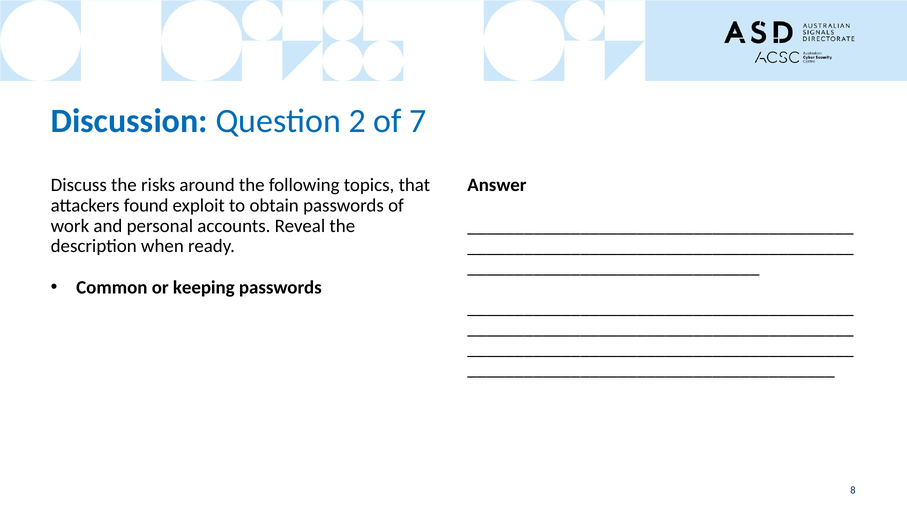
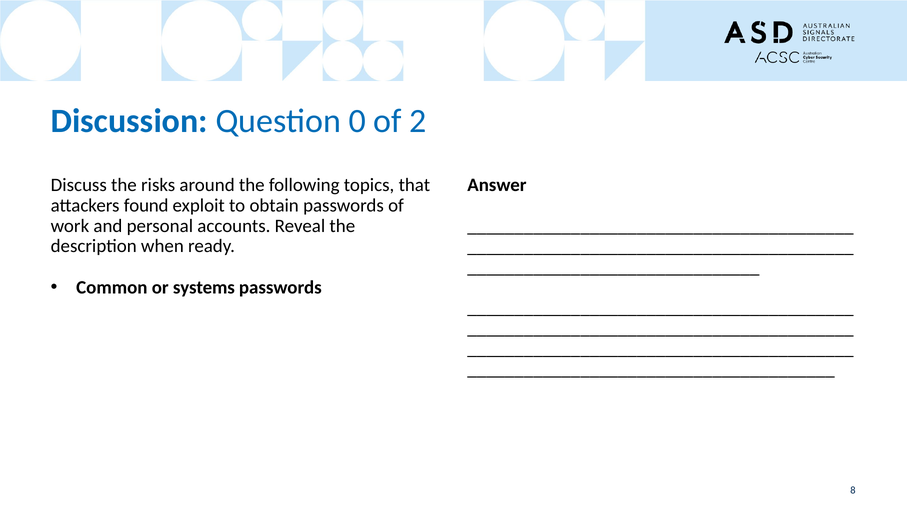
2: 2 -> 0 (357, 121)
7: 7 -> 2 (418, 121)
keeping: keeping -> systems (204, 288)
